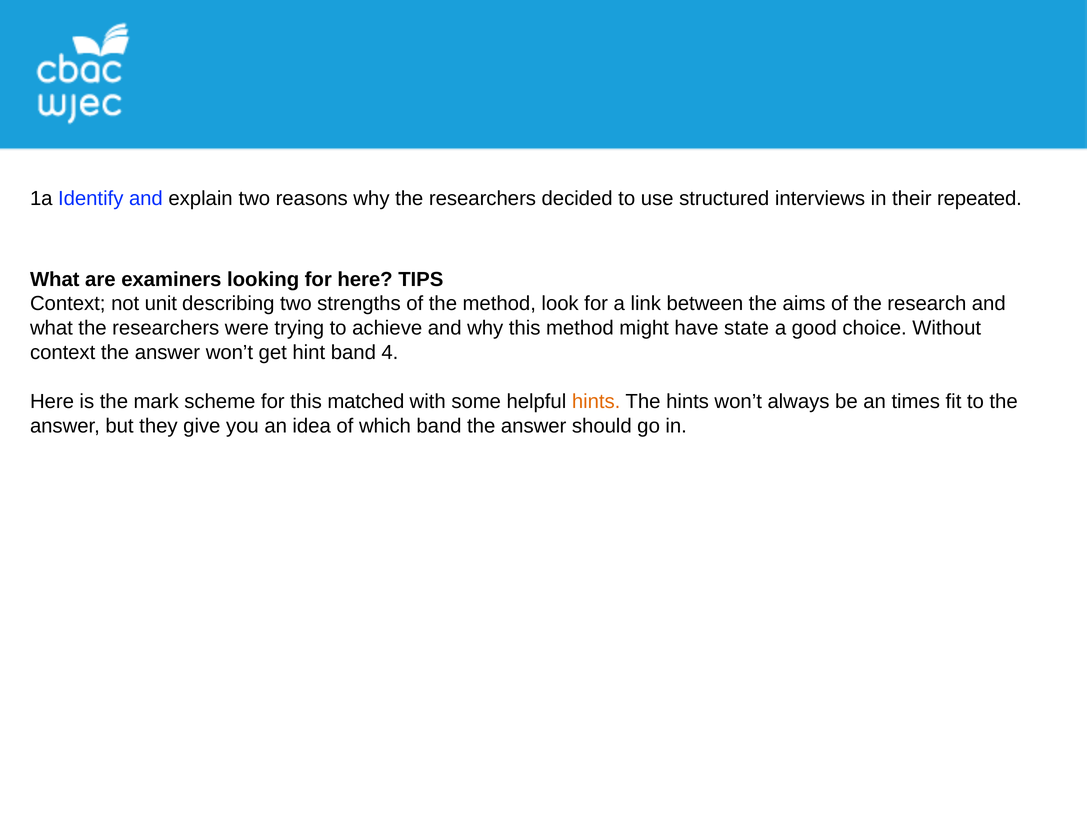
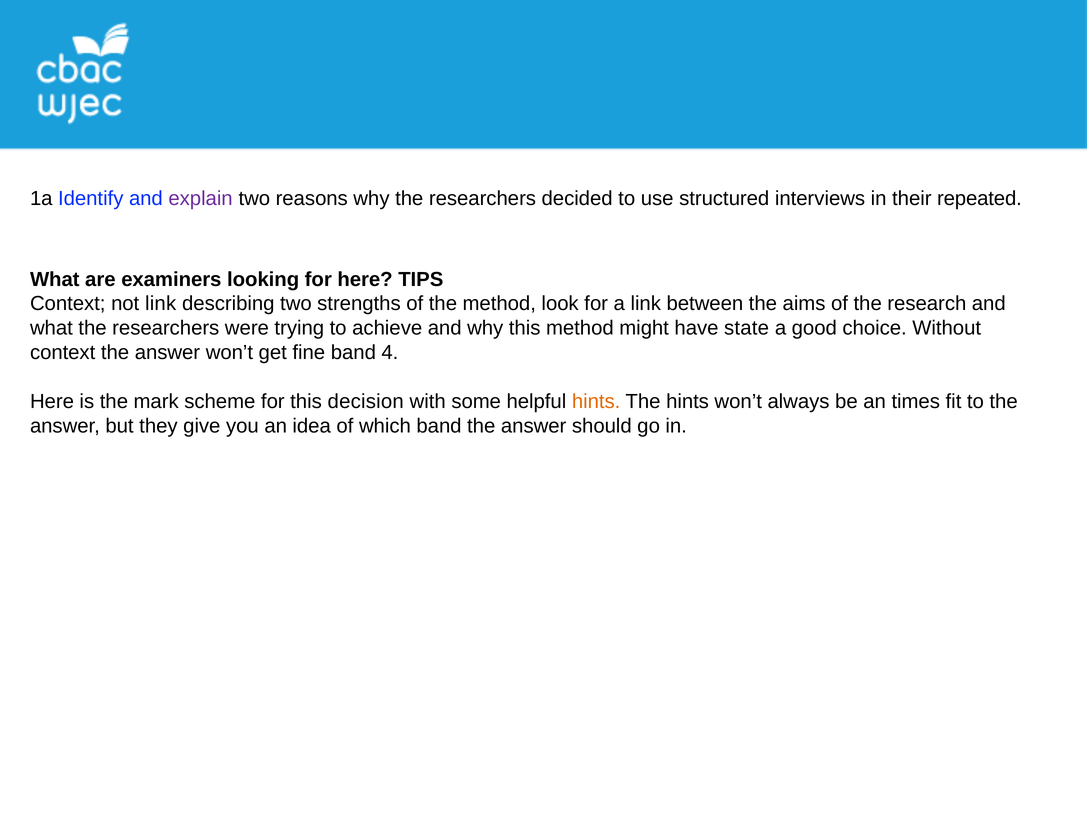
explain colour: black -> purple (201, 199)
not unit: unit -> link (161, 304)
hint: hint -> fine (309, 353)
matched: matched -> decision (366, 402)
